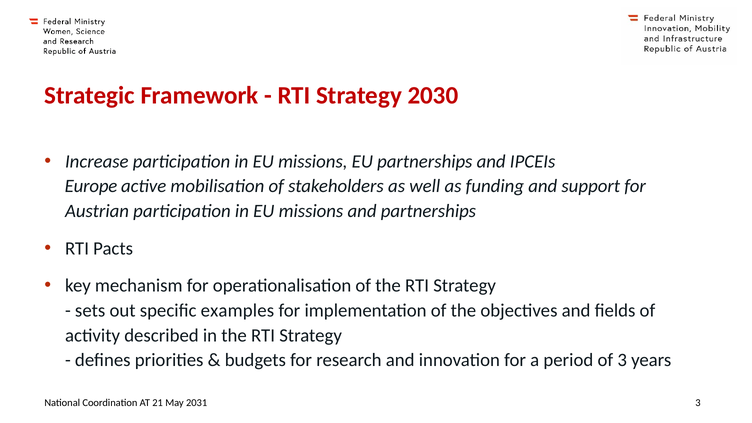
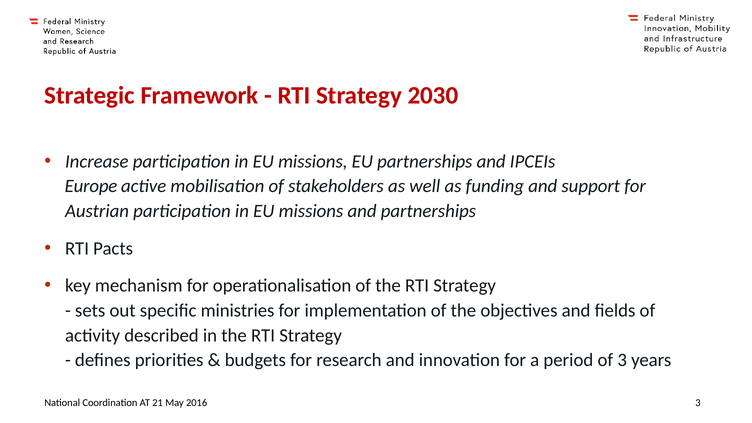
examples: examples -> ministries (238, 311)
2031: 2031 -> 2016 (197, 403)
